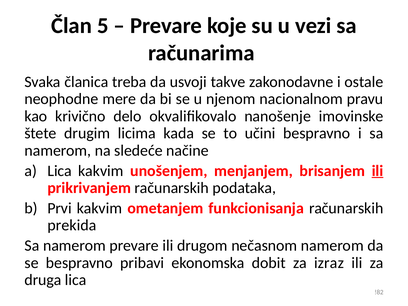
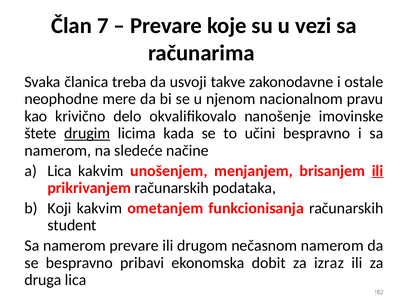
5: 5 -> 7 (103, 26)
drugim underline: none -> present (87, 133)
Prvi: Prvi -> Koji (60, 208)
prekida: prekida -> student (72, 225)
